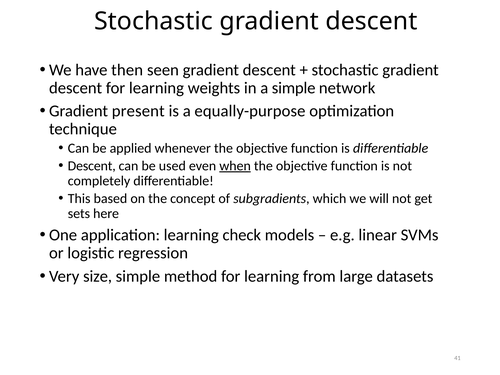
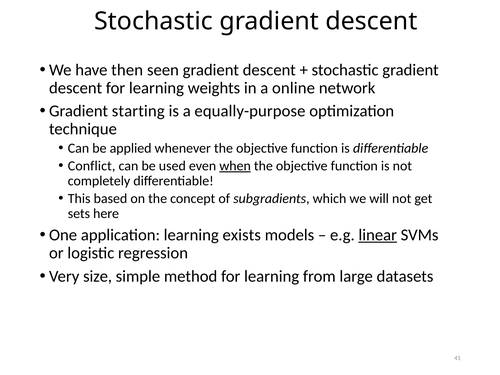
a simple: simple -> online (294, 88)
present: present -> starting (138, 111)
Descent: Descent -> Conflict (92, 166)
check: check -> exists (242, 235)
linear underline: none -> present (378, 235)
